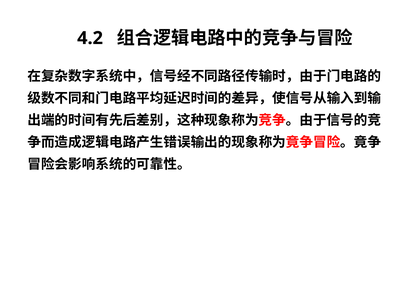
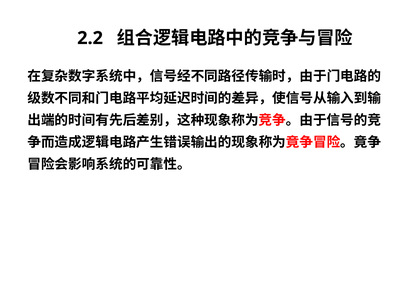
4.2: 4.2 -> 2.2 (90, 38)
